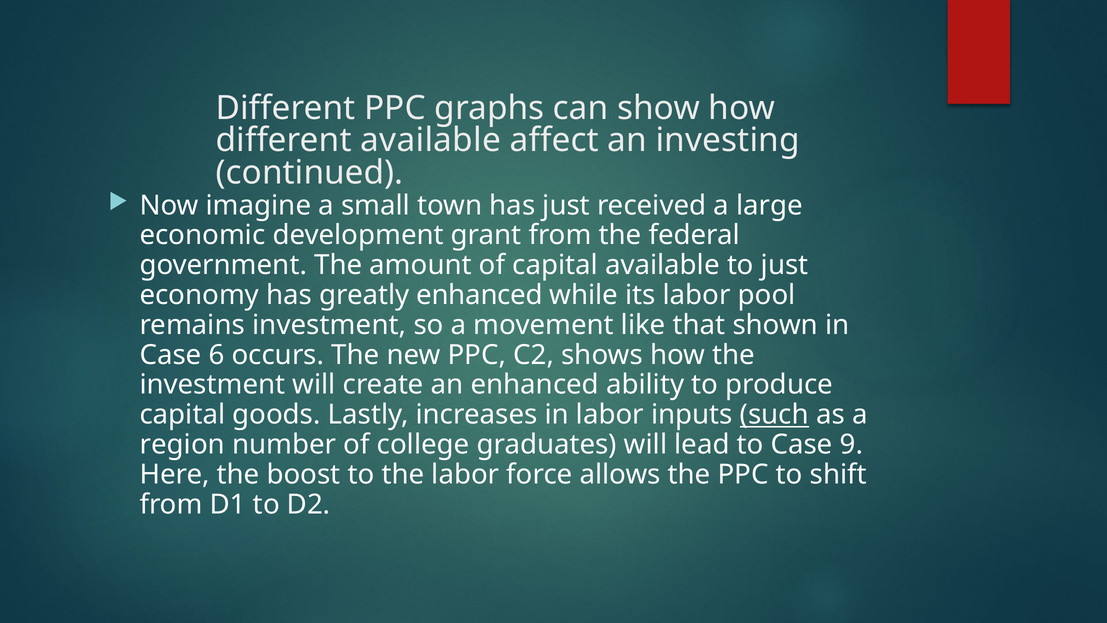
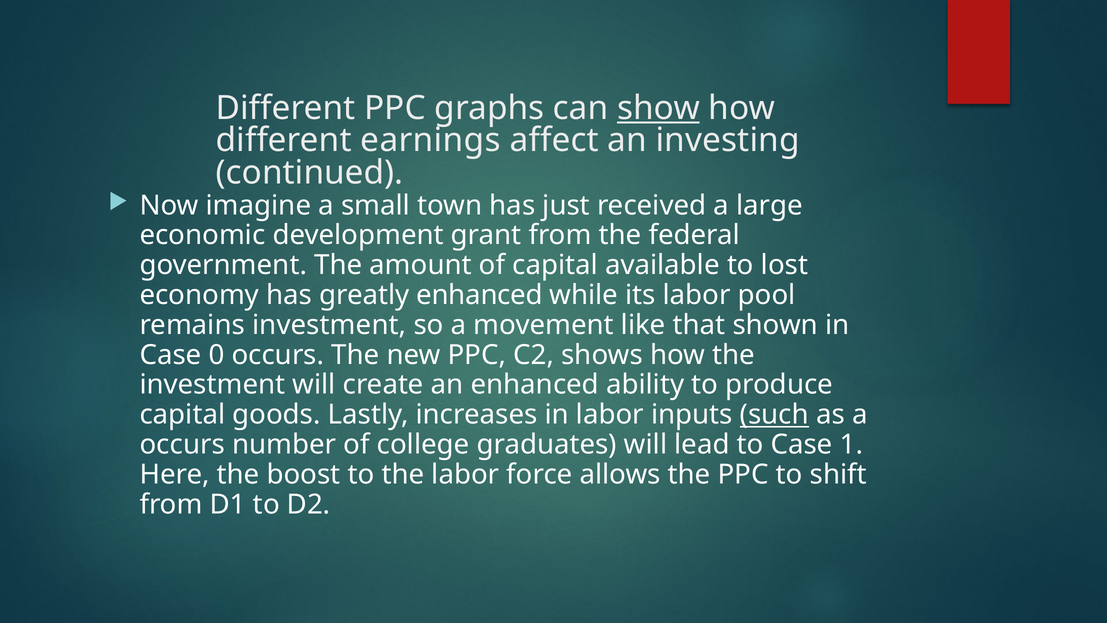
show underline: none -> present (659, 108)
different available: available -> earnings (431, 140)
to just: just -> lost (785, 265)
6: 6 -> 0 (217, 355)
region: region -> occurs (182, 444)
9: 9 -> 1 (851, 444)
